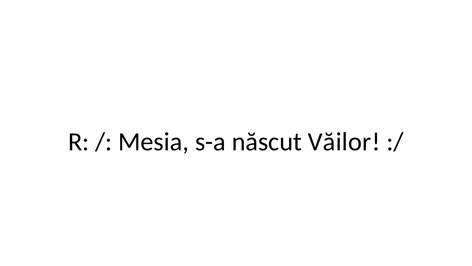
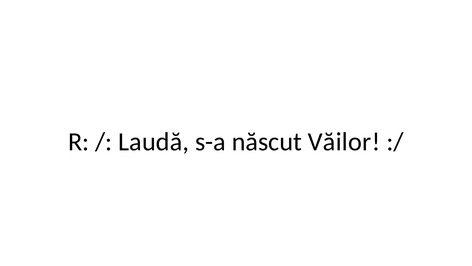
Mesia: Mesia -> Laudă (154, 142)
